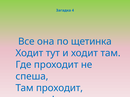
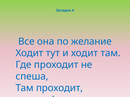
щетинка: щетинка -> желание (91, 42)
